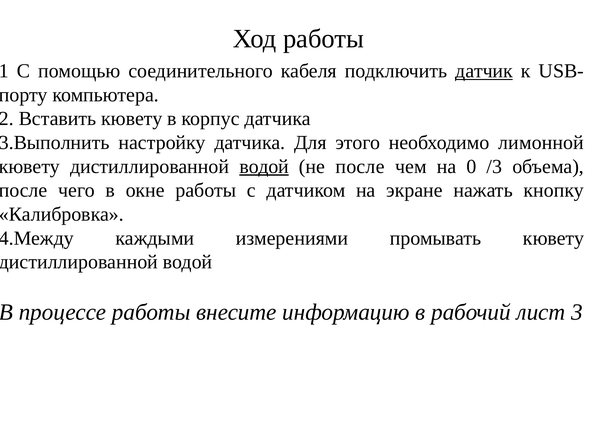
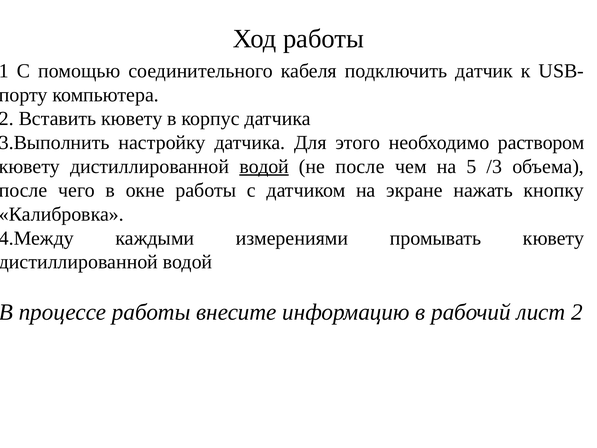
датчик underline: present -> none (484, 71)
лимонной: лимонной -> раствором (541, 143)
0: 0 -> 5 (471, 166)
лист 3: 3 -> 2 (577, 312)
